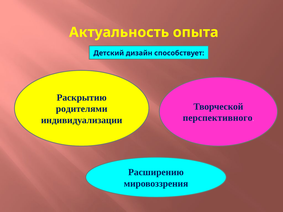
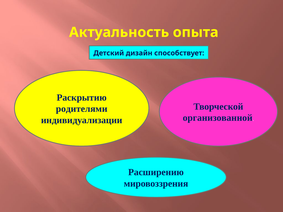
перспективного: перспективного -> организованной (218, 118)
